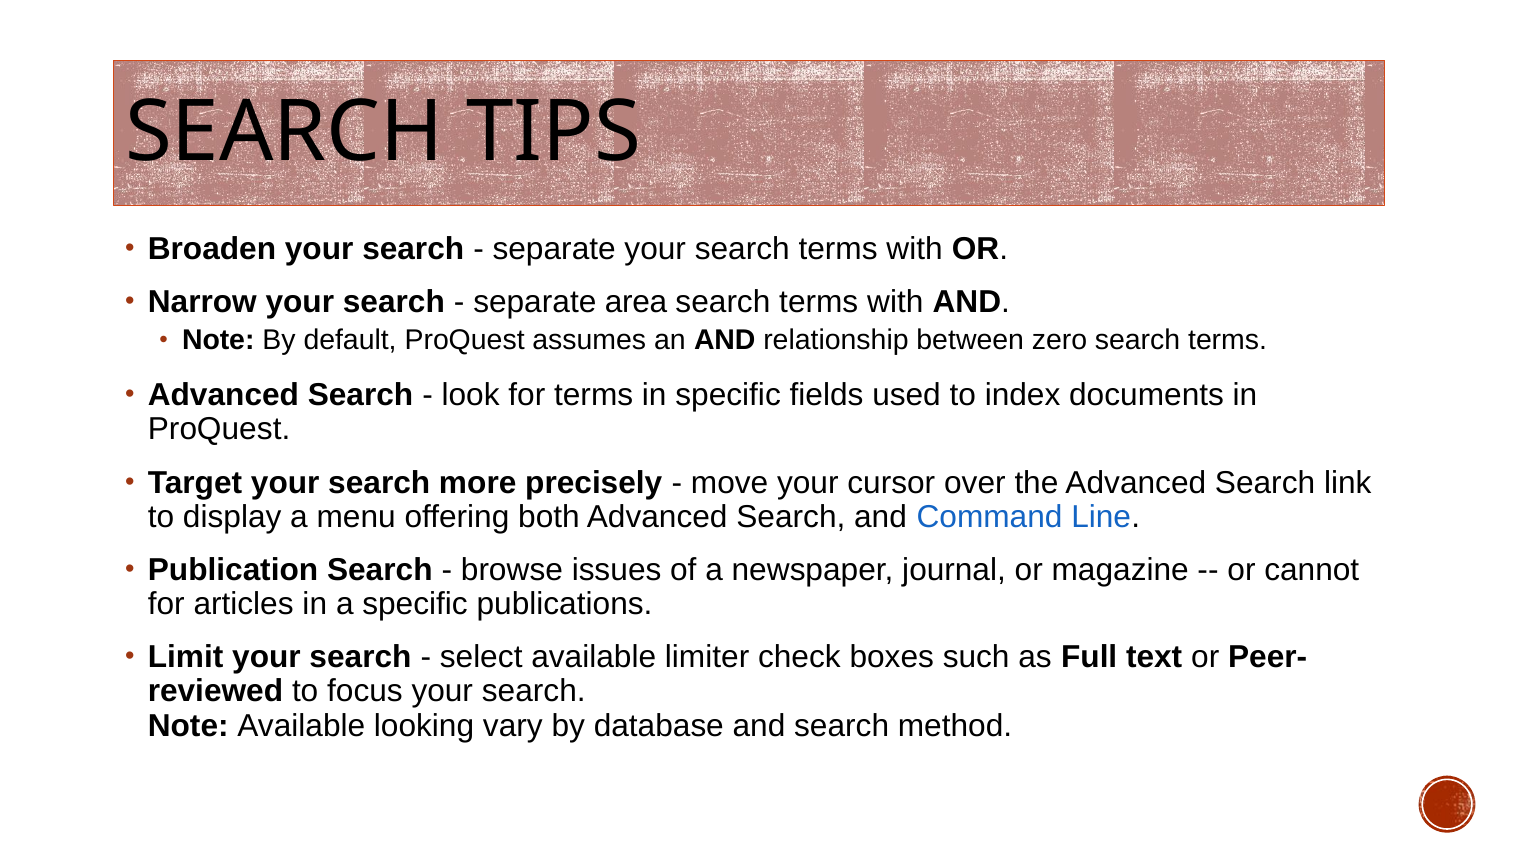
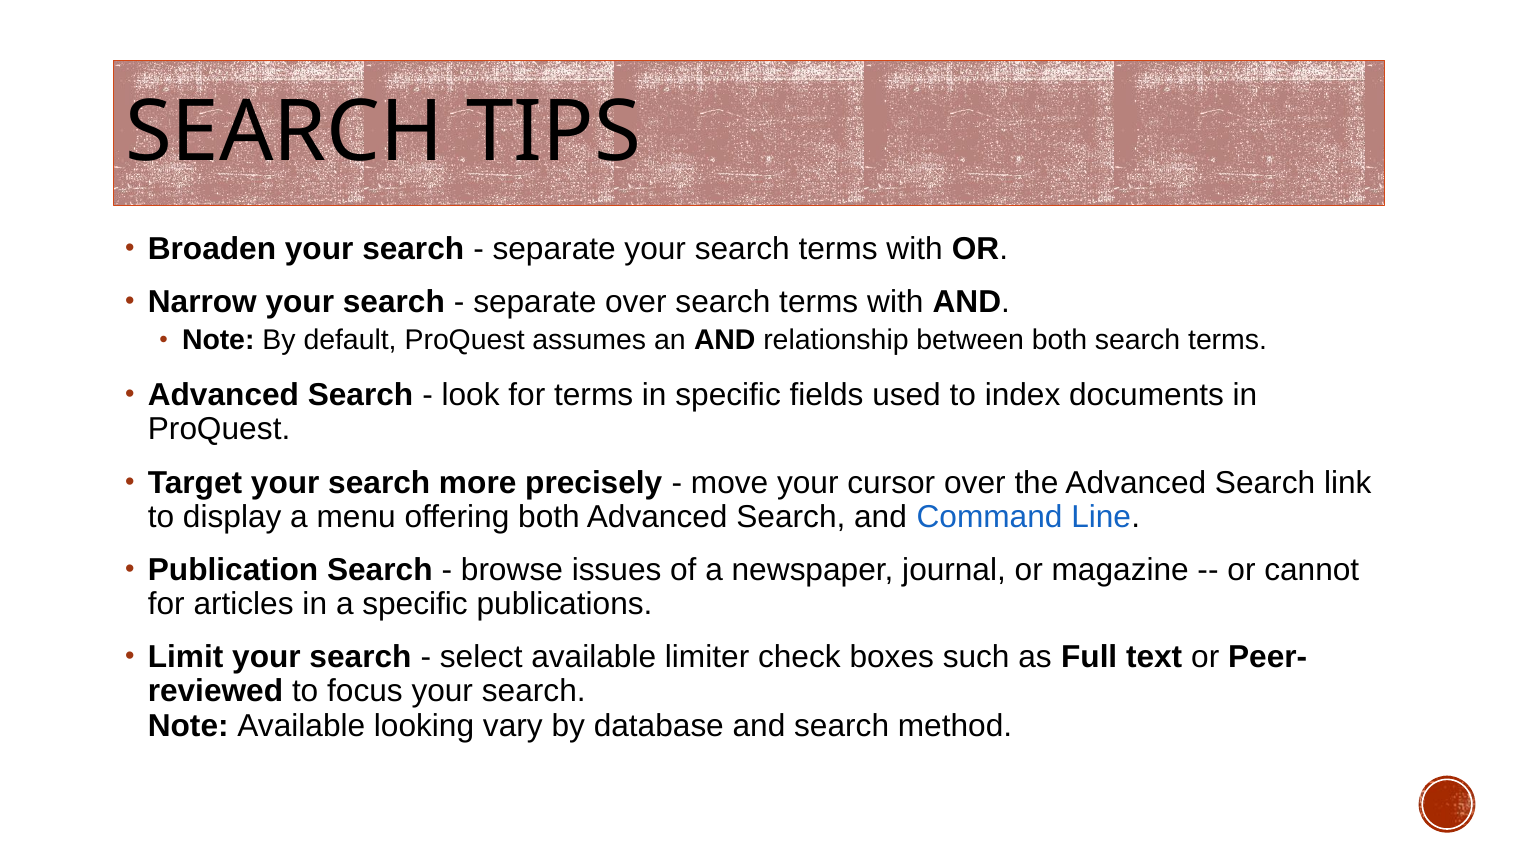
separate area: area -> over (636, 302)
between zero: zero -> both (1059, 340)
